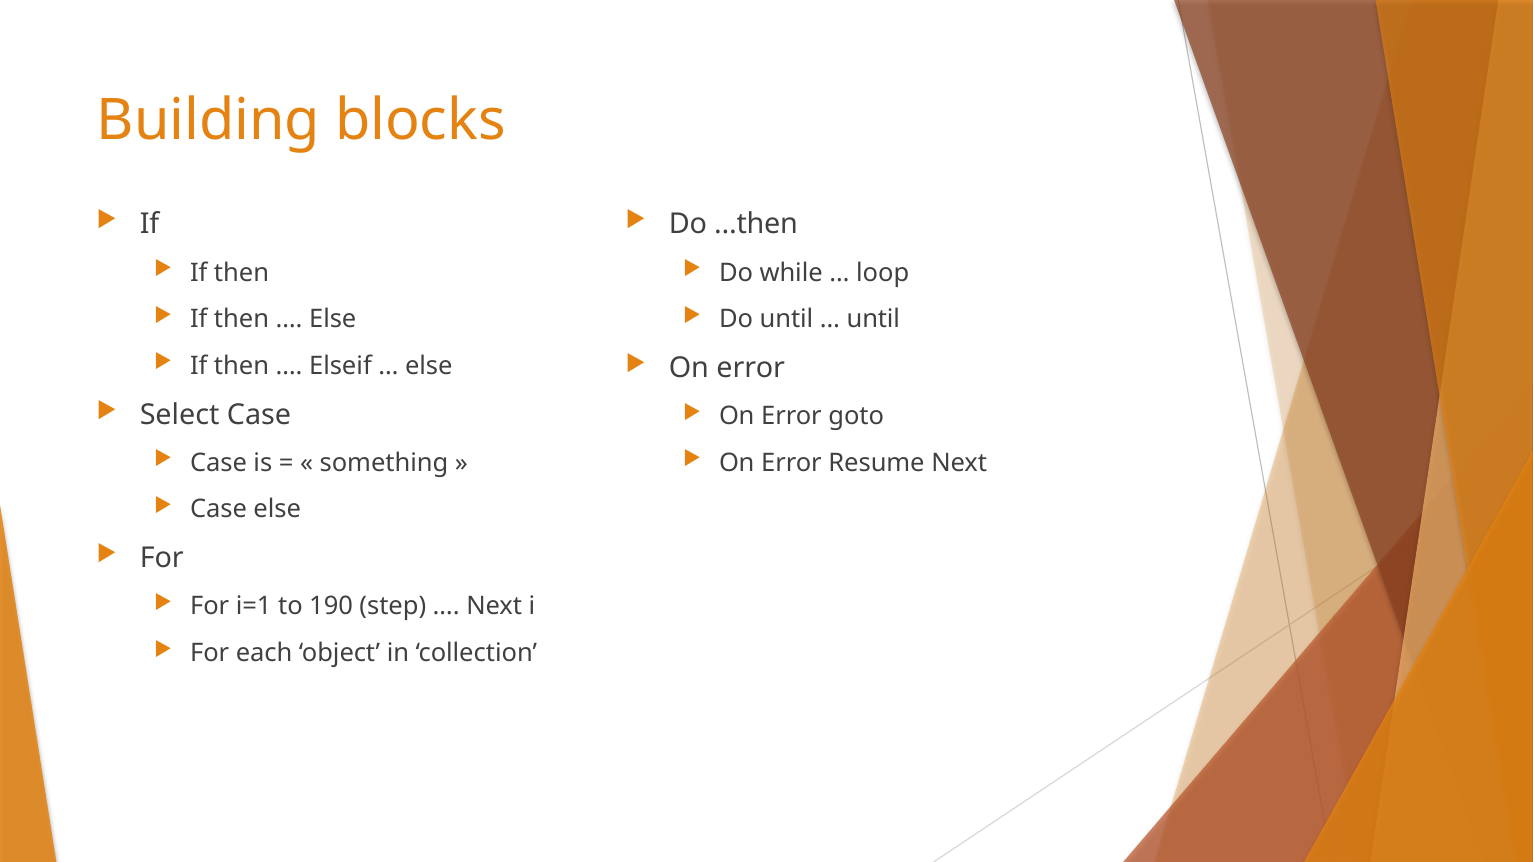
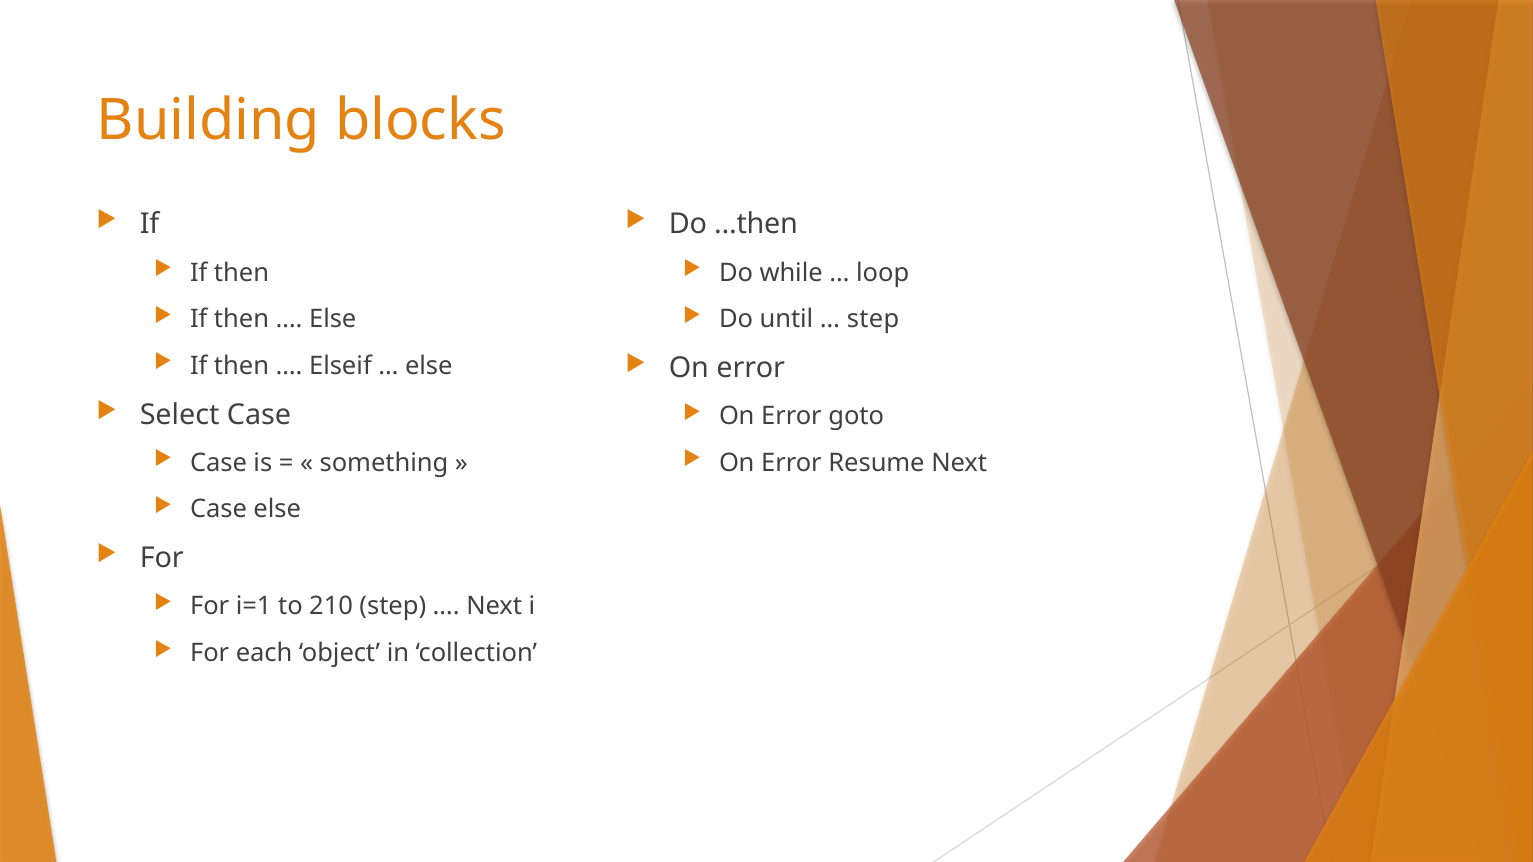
until: until -> step (873, 319)
190: 190 -> 210 (331, 607)
